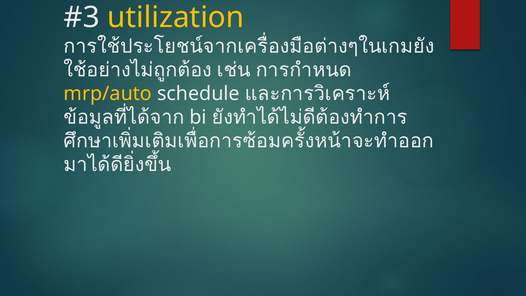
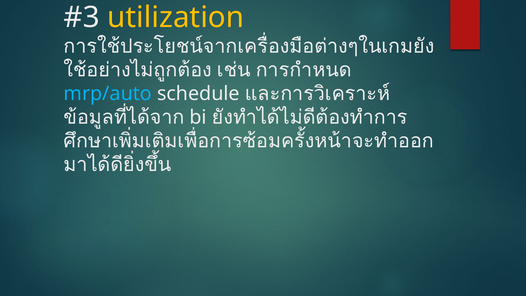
mrp/auto colour: yellow -> light blue (108, 94)
